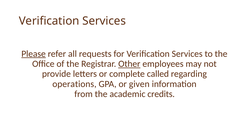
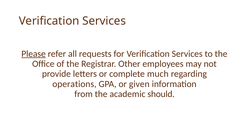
Other underline: present -> none (129, 64)
called: called -> much (158, 74)
credits: credits -> should (161, 94)
